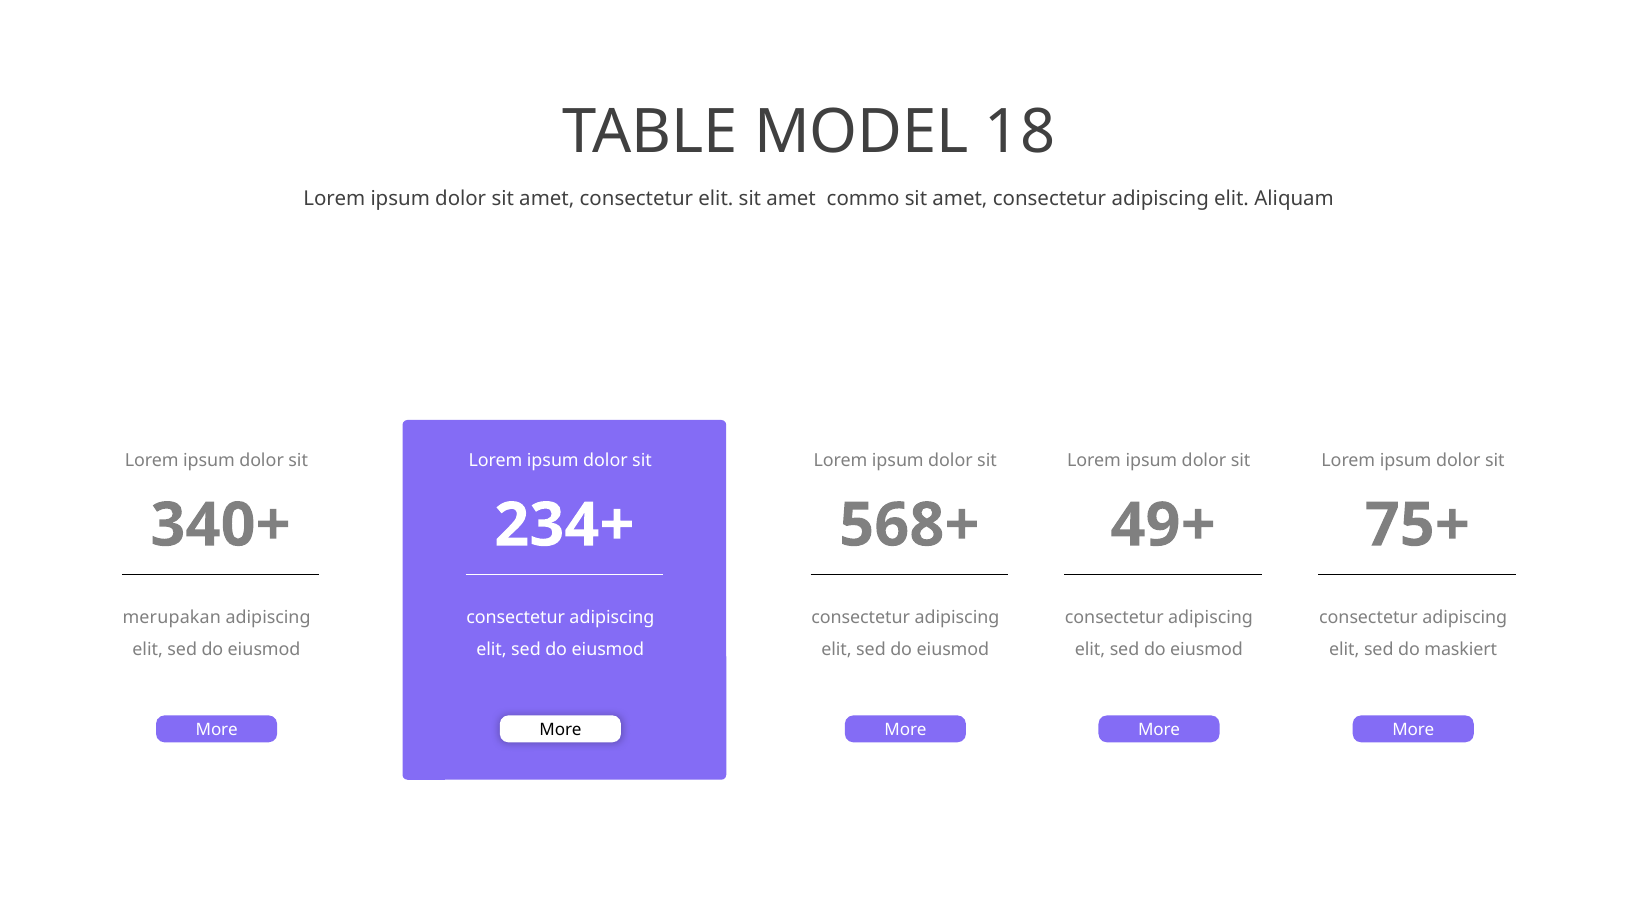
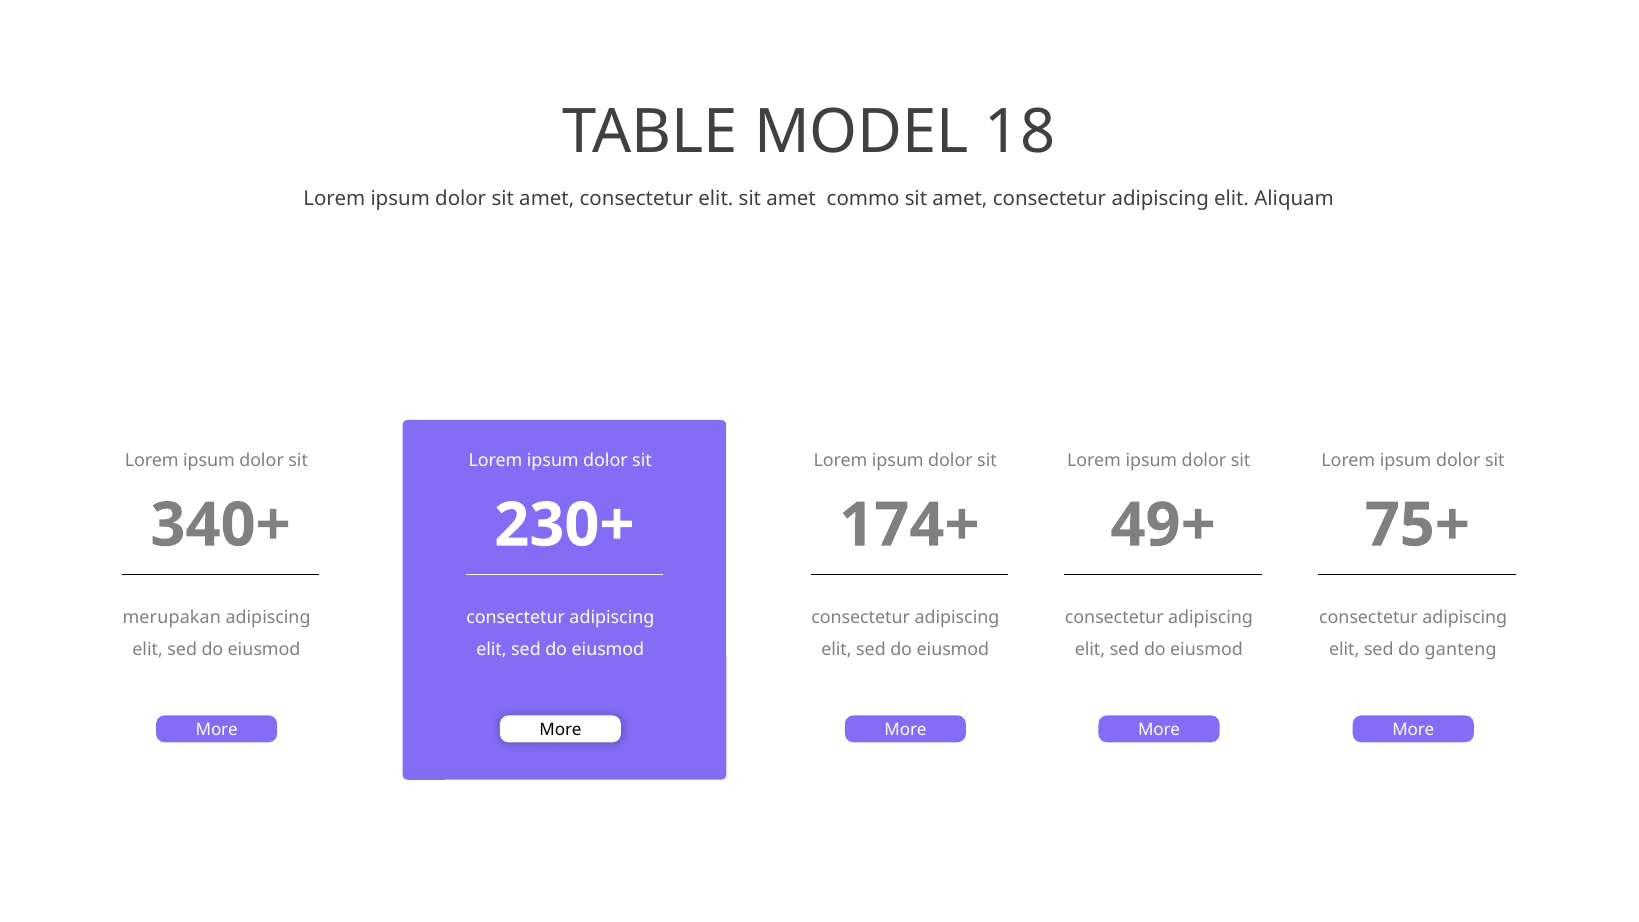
234+: 234+ -> 230+ (564, 525)
568+: 568+ -> 174+ (909, 525)
maskiert: maskiert -> ganteng (1461, 649)
